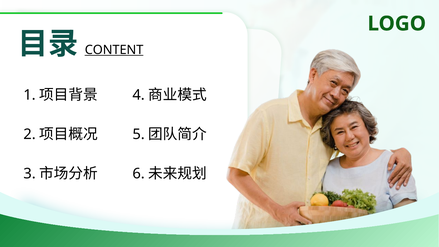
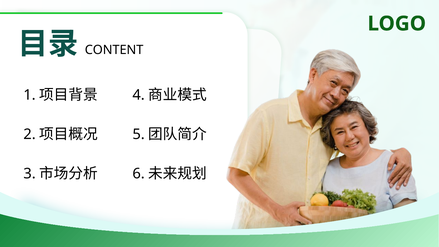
CONTENT underline: present -> none (114, 50)
